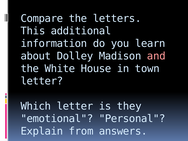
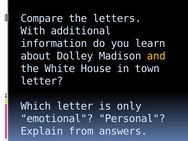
This: This -> With (33, 31)
and colour: pink -> yellow (156, 56)
they: they -> only (129, 106)
